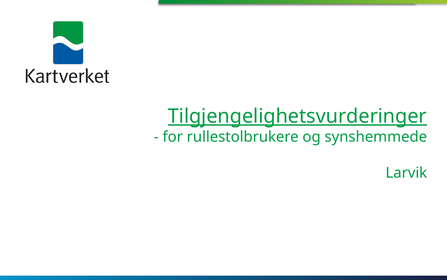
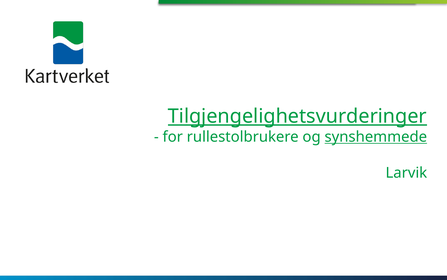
synshemmede underline: none -> present (376, 137)
